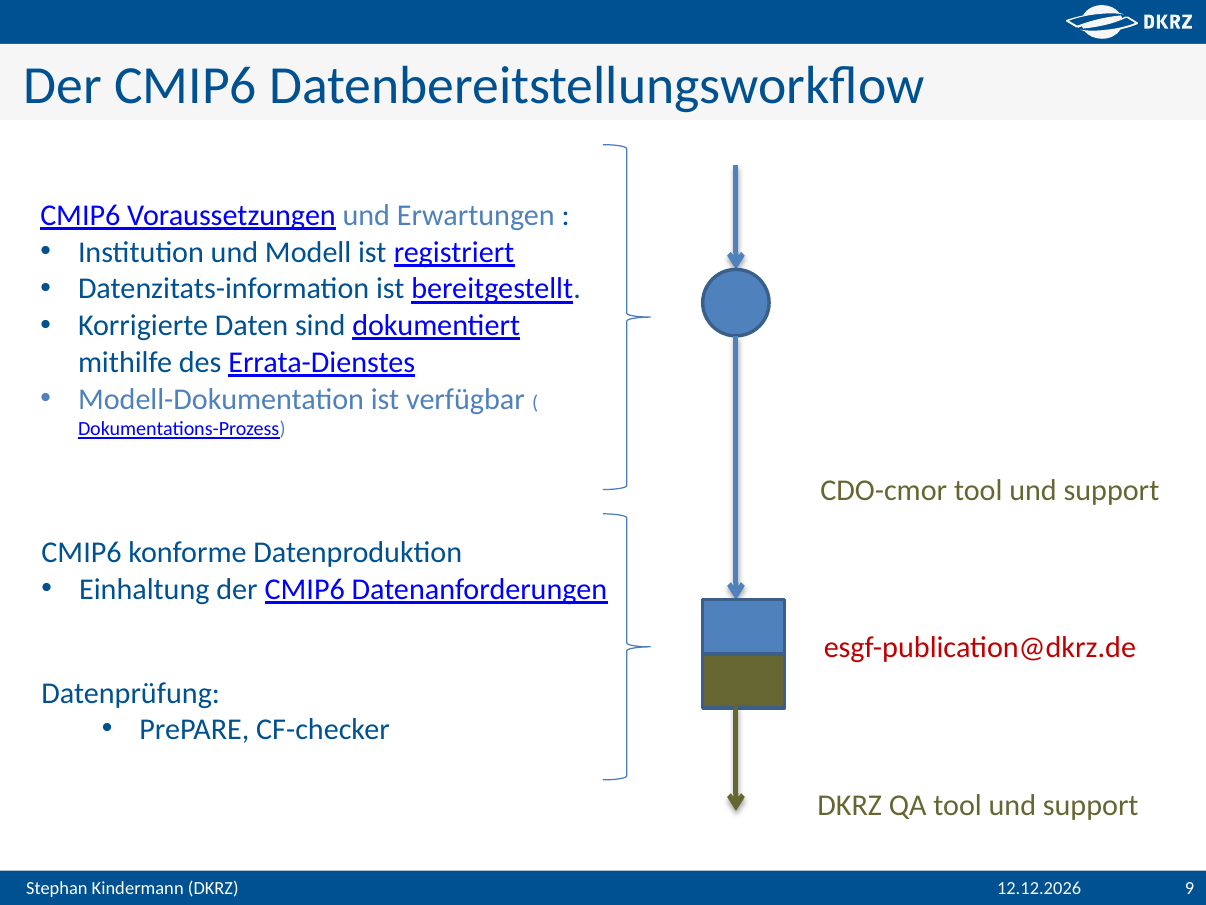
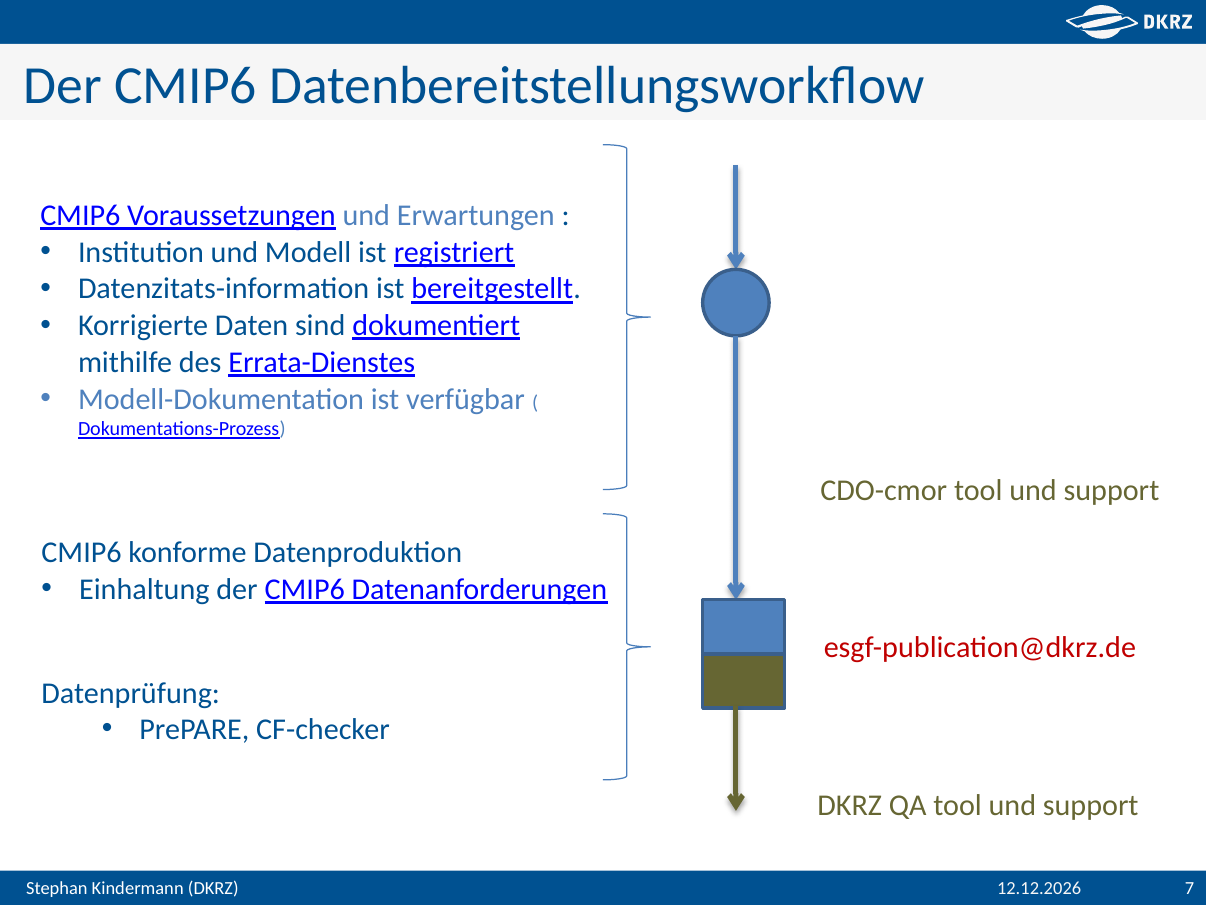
9: 9 -> 7 (1190, 888)
